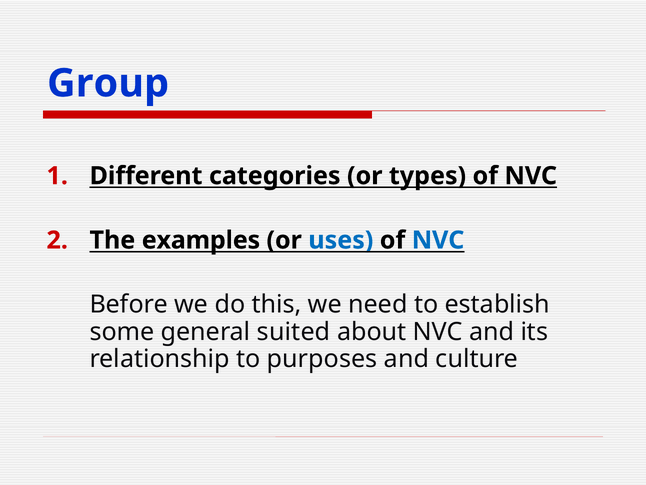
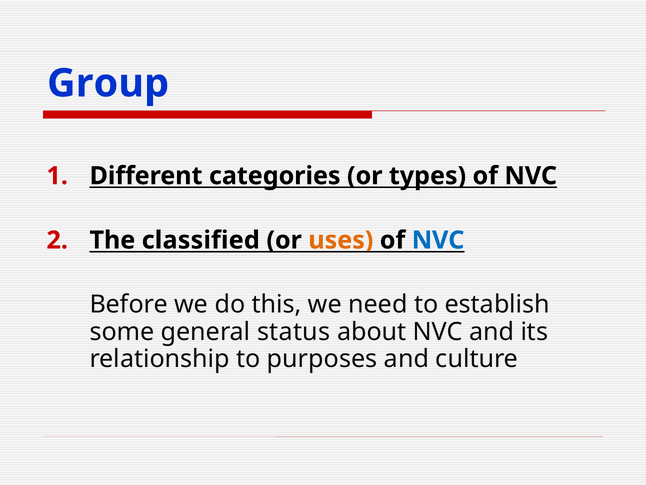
examples: examples -> classified (201, 240)
uses colour: blue -> orange (341, 240)
suited: suited -> status (294, 331)
